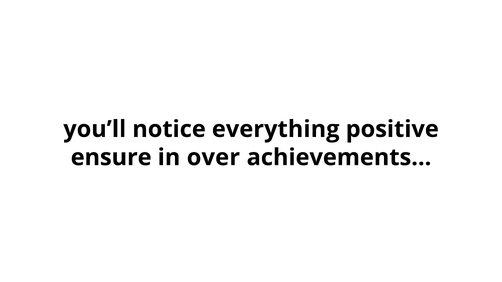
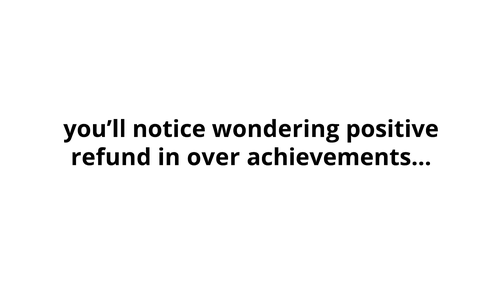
everything: everything -> wondering (276, 129)
ensure: ensure -> refund (111, 158)
